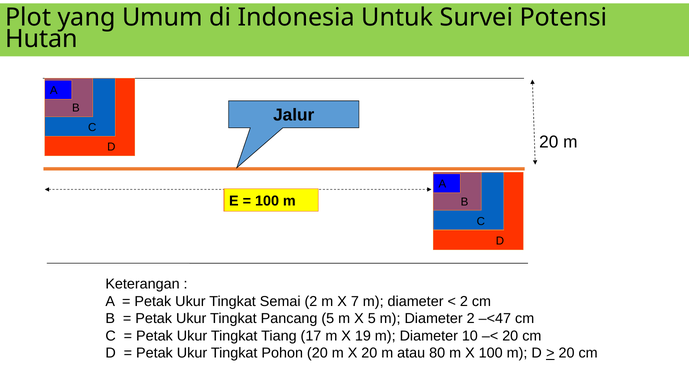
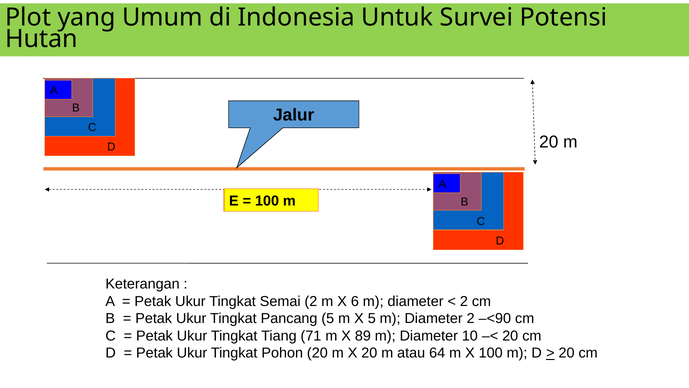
7: 7 -> 6 (355, 301)
–<47: –<47 -> –<90 (495, 318)
17: 17 -> 71 (311, 336)
19: 19 -> 89 (363, 336)
80: 80 -> 64 (437, 353)
